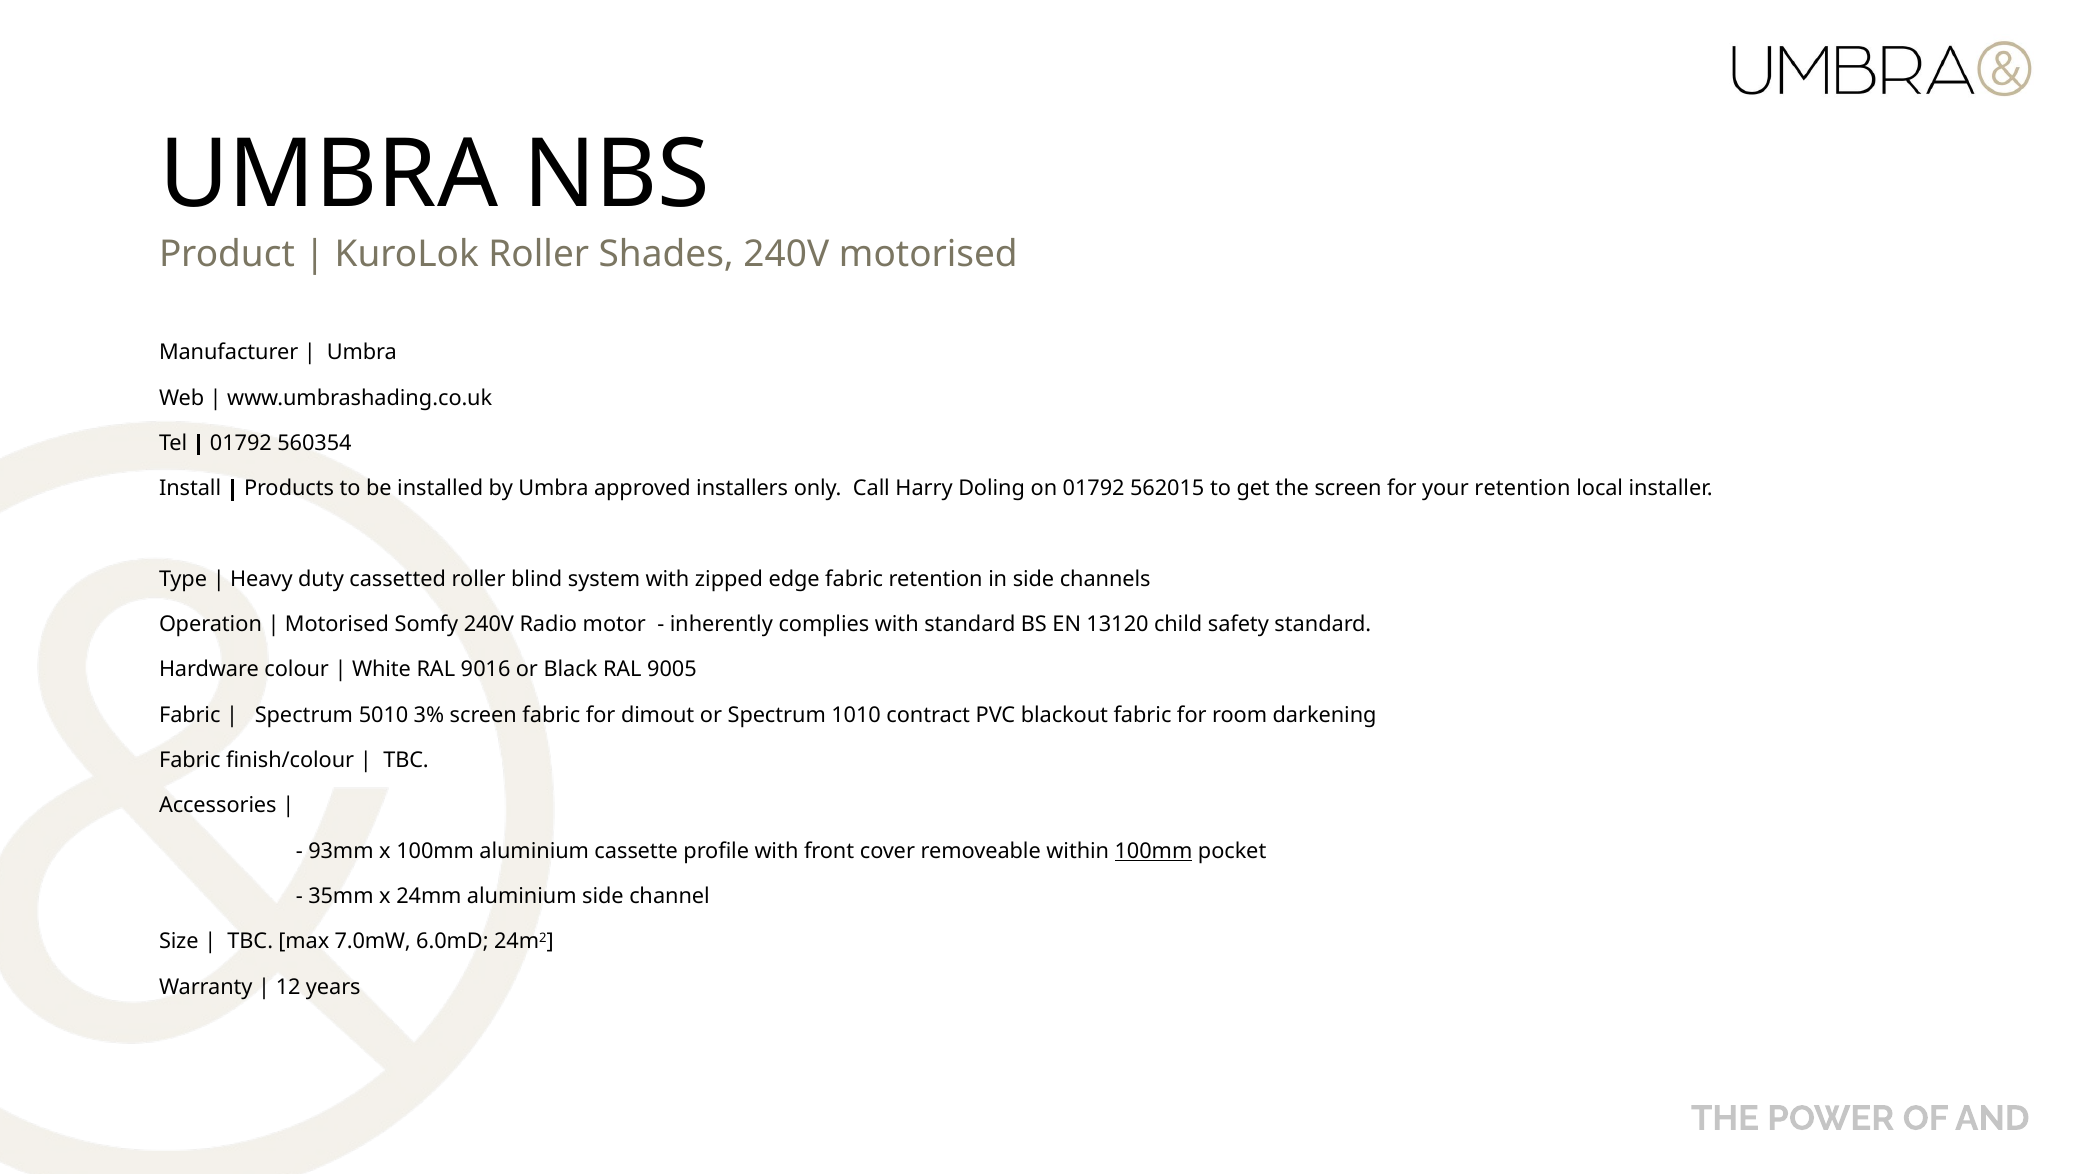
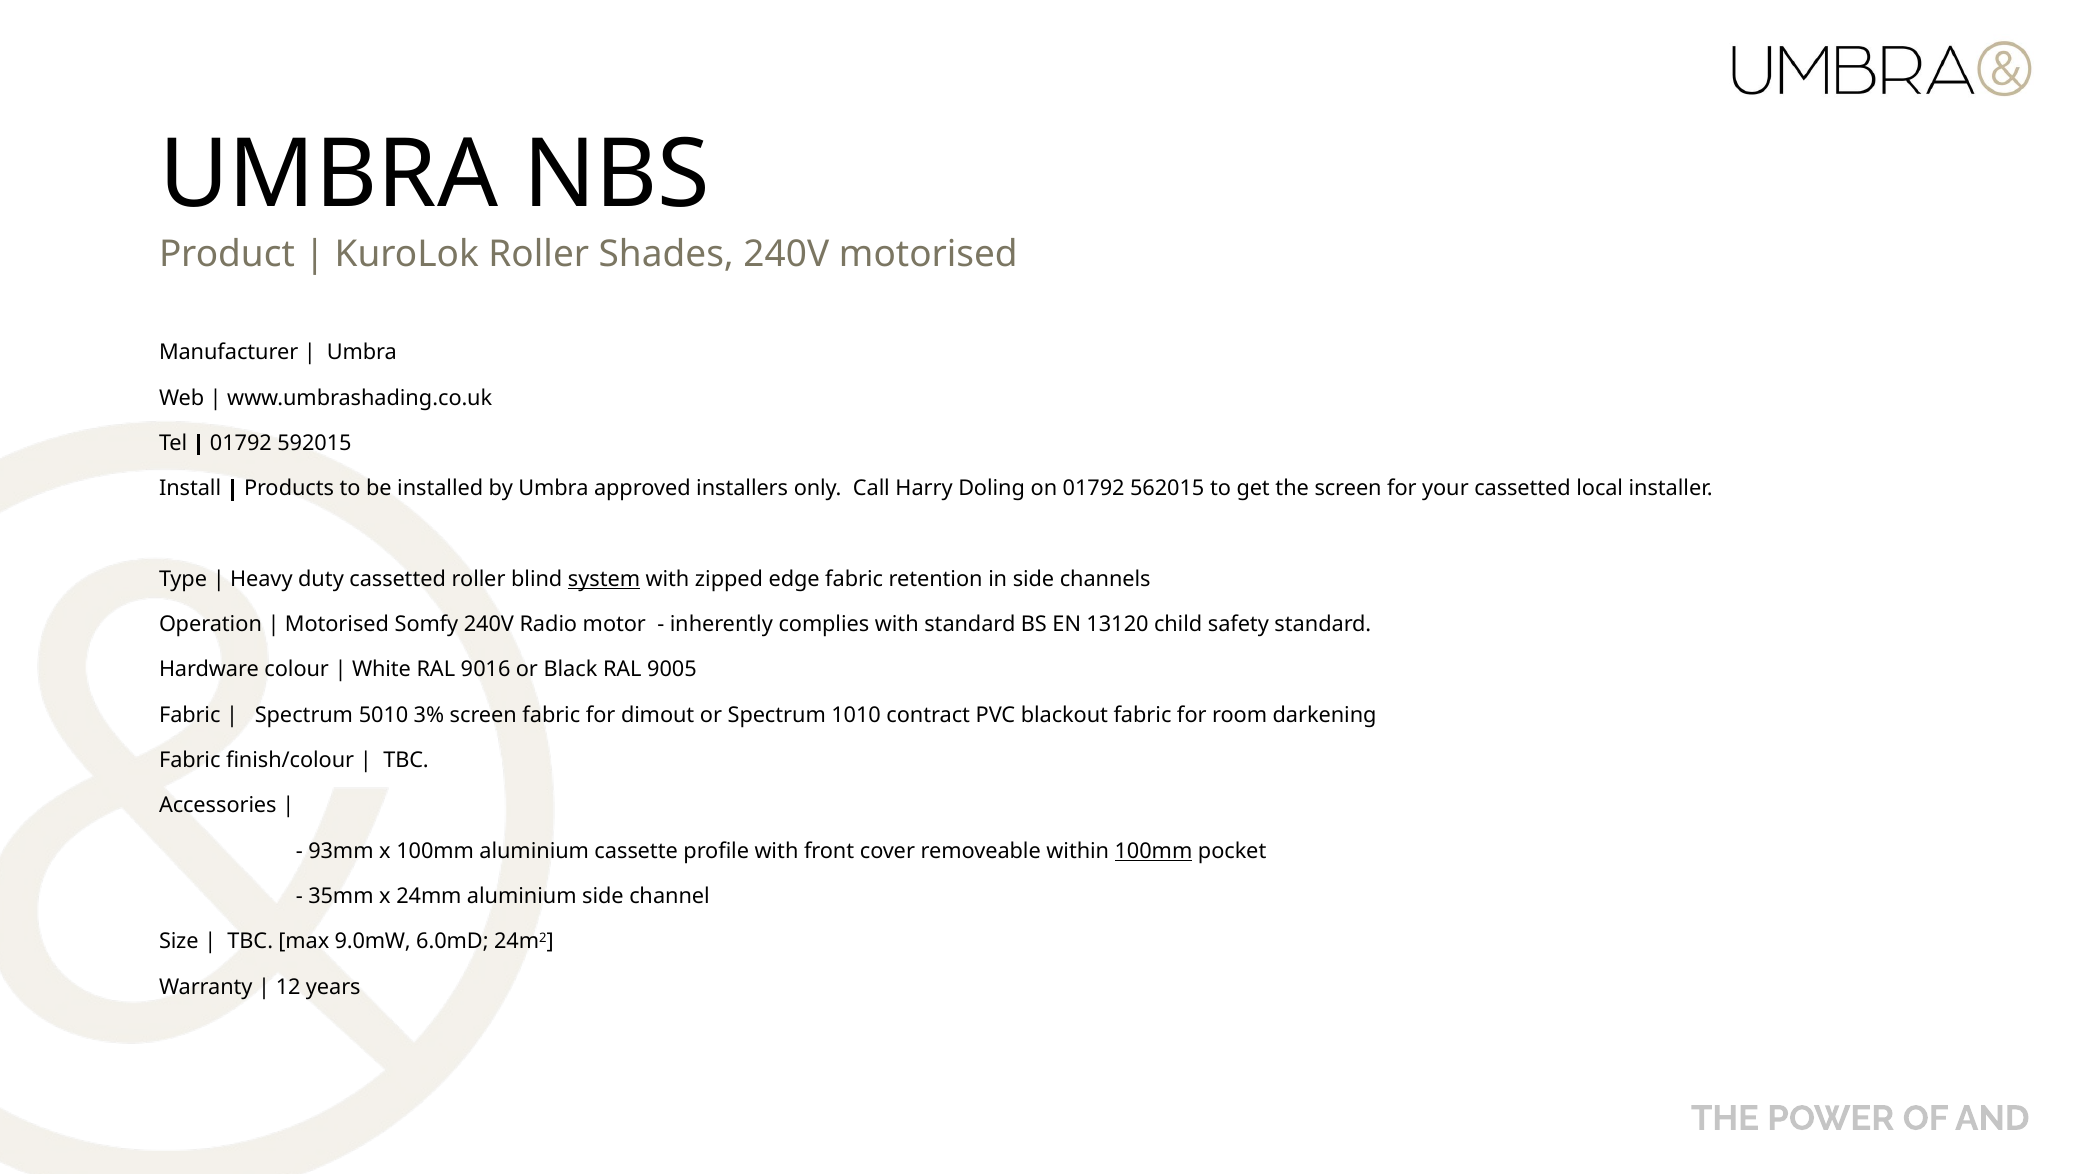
560354: 560354 -> 592015 (315, 443)
your retention: retention -> cassetted (1523, 488)
system underline: none -> present (604, 579)
7.0mW: 7.0mW -> 9.0mW (373, 941)
